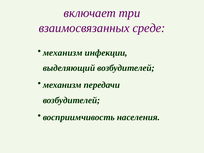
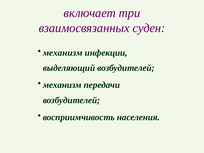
среде: среде -> суден (149, 28)
